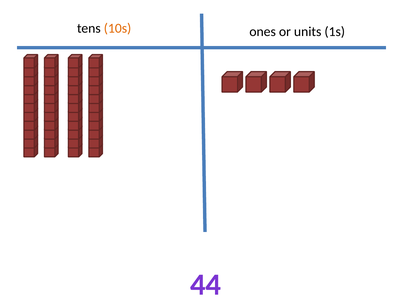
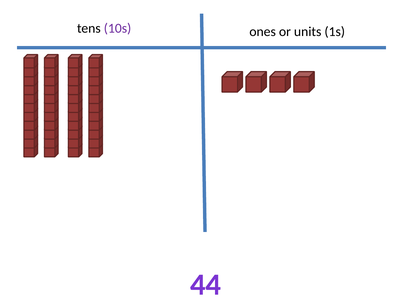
10s colour: orange -> purple (118, 28)
